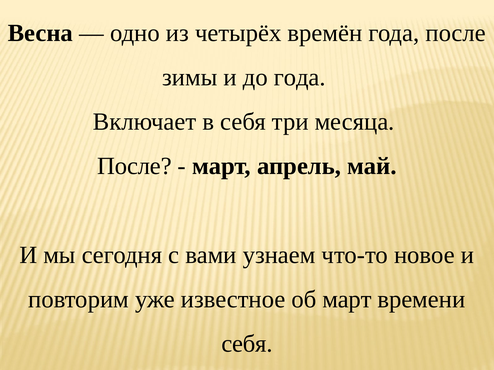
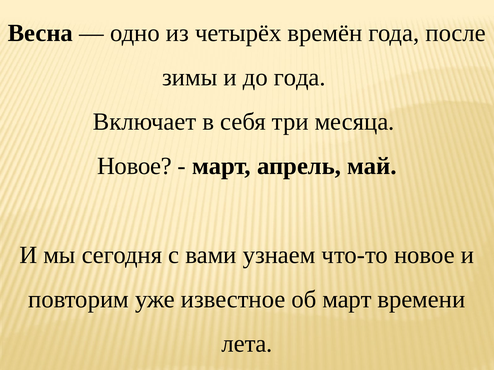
После: После -> Новое (135, 166)
себя: себя -> лета (247, 344)
